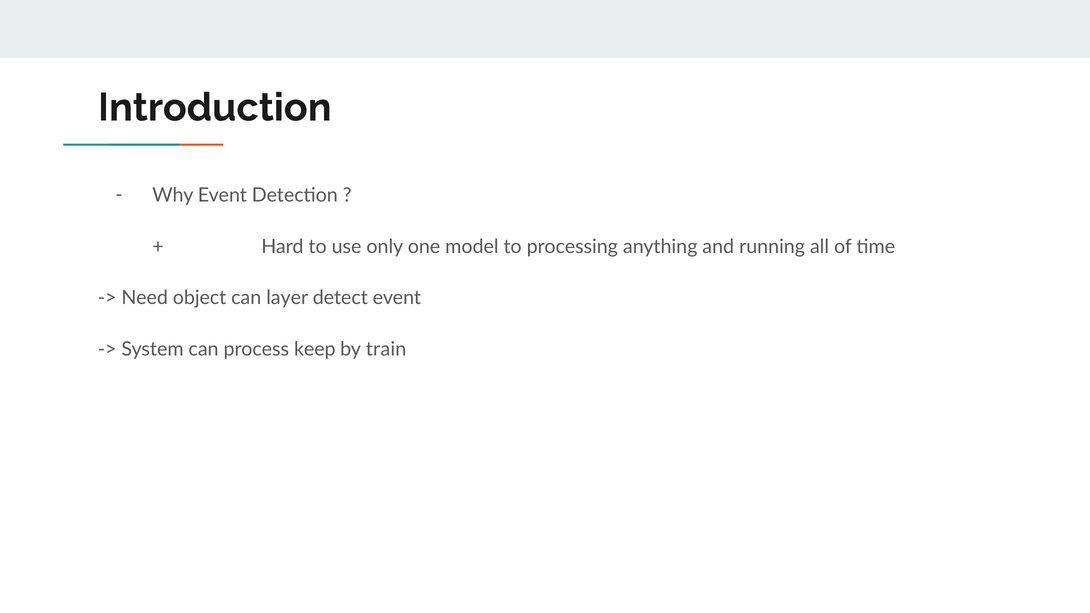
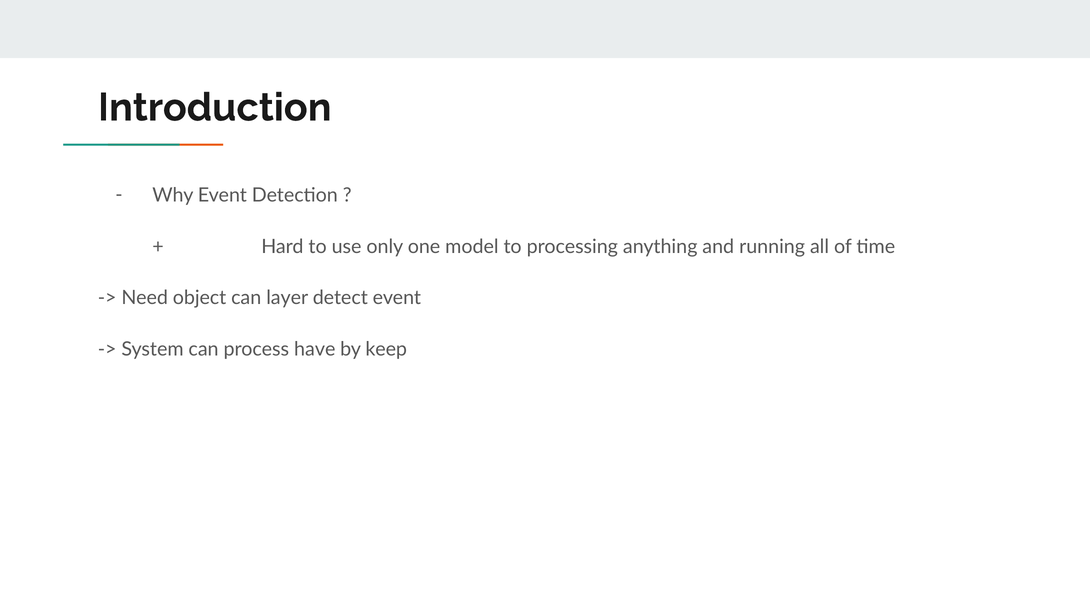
keep: keep -> have (315, 349)
train: train -> keep (386, 349)
